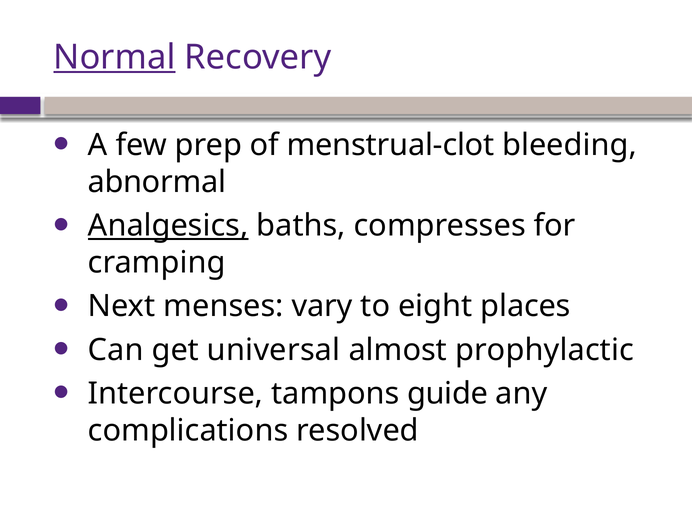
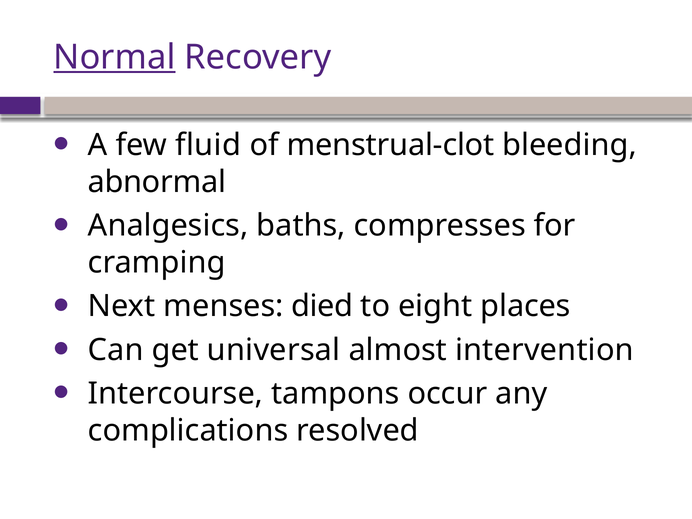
prep: prep -> fluid (208, 145)
Analgesics underline: present -> none (168, 226)
vary: vary -> died (322, 306)
prophylactic: prophylactic -> intervention (544, 350)
guide: guide -> occur (447, 394)
